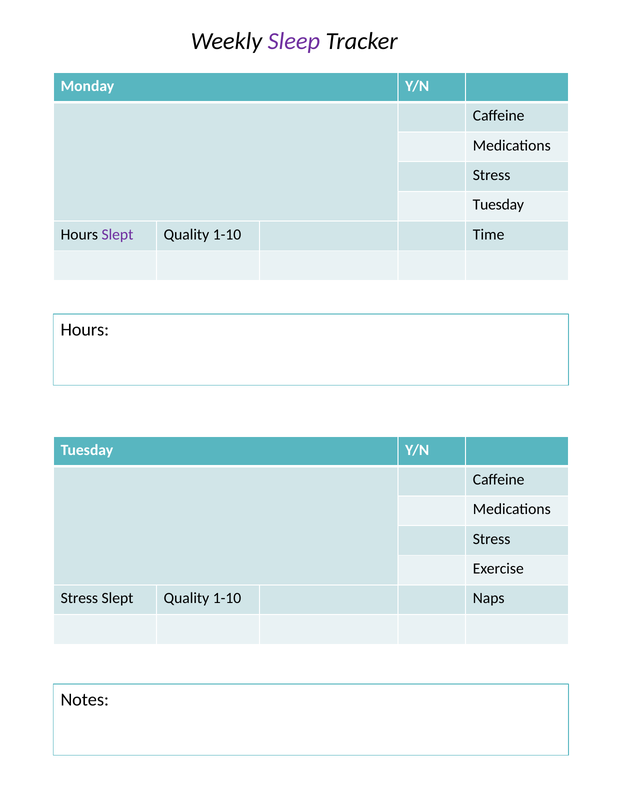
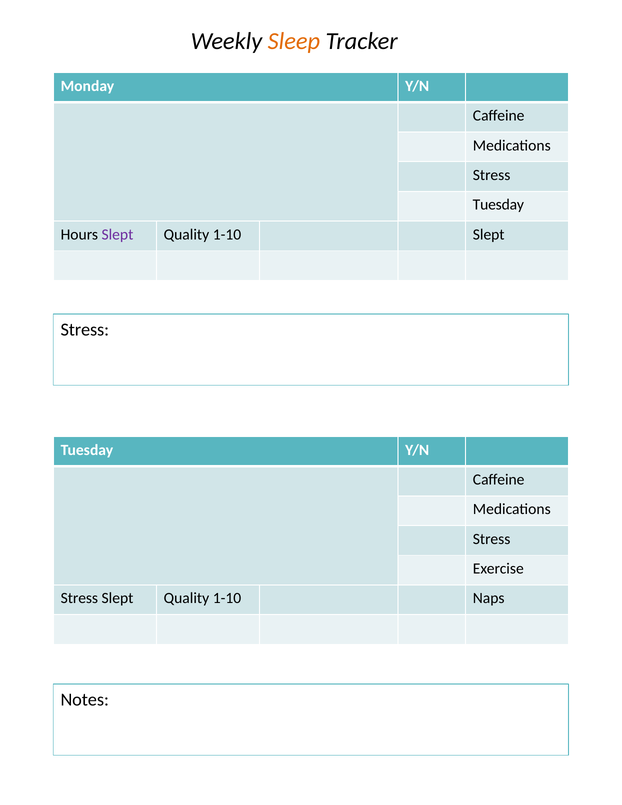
Sleep colour: purple -> orange (294, 41)
1-10 Time: Time -> Slept (489, 234)
Hours: Hours -> Stress (85, 330)
